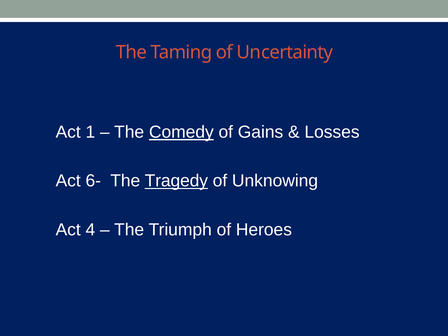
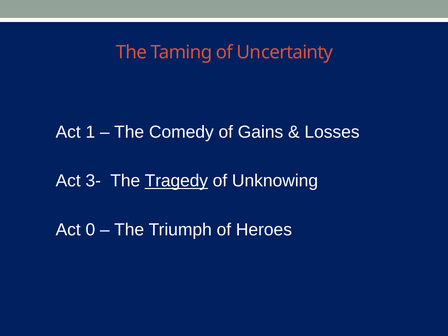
Comedy underline: present -> none (181, 132)
6-: 6- -> 3- (93, 181)
4: 4 -> 0 (90, 230)
